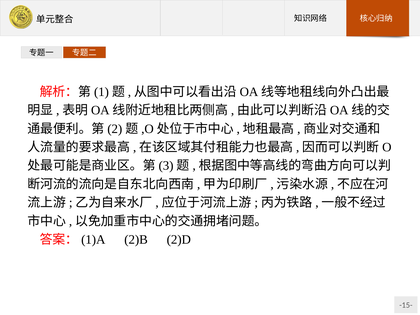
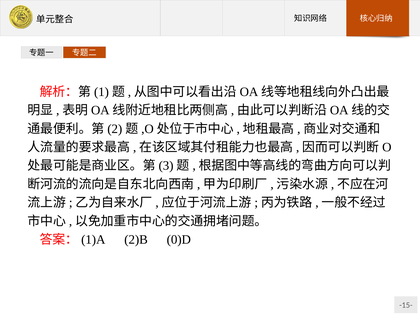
2)D: 2)D -> 0)D (179, 240)
